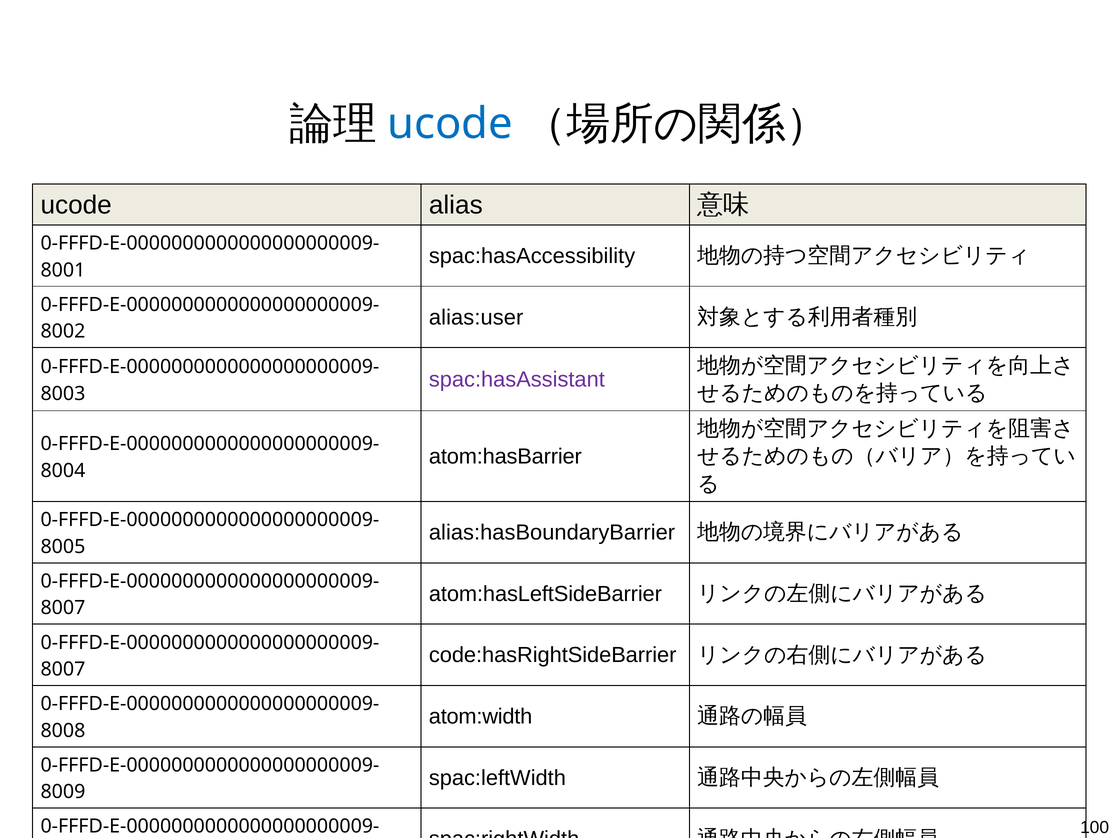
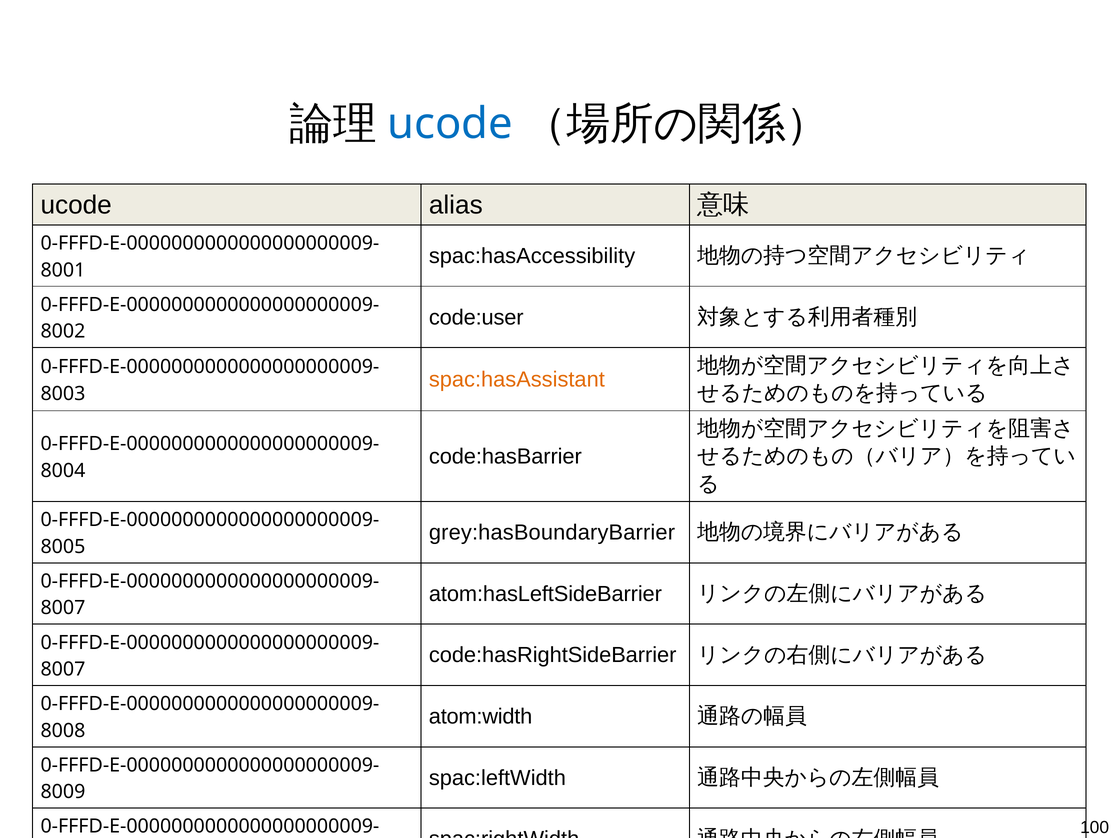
alias:user: alias:user -> code:user (476, 317)
spac:hasAssistant colour: purple -> orange (517, 379)
atom:hasBarrier: atom:hasBarrier -> code:hasBarrier (505, 456)
alias:hasBoundaryBarrier: alias:hasBoundaryBarrier -> grey:hasBoundaryBarrier (552, 532)
